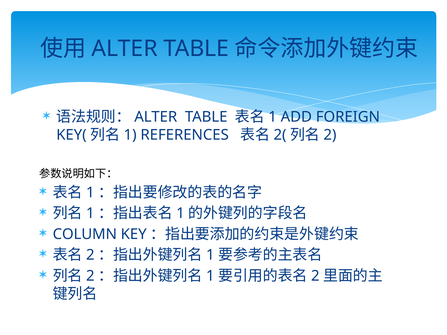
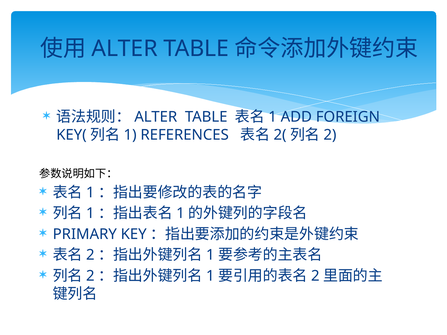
COLUMN: COLUMN -> PRIMARY (85, 234)
